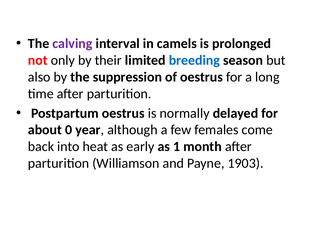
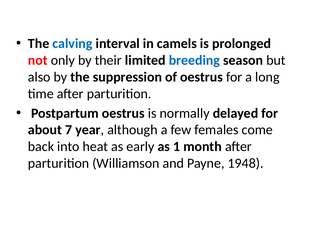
calving colour: purple -> blue (72, 43)
0: 0 -> 7 (69, 130)
1903: 1903 -> 1948 (246, 163)
